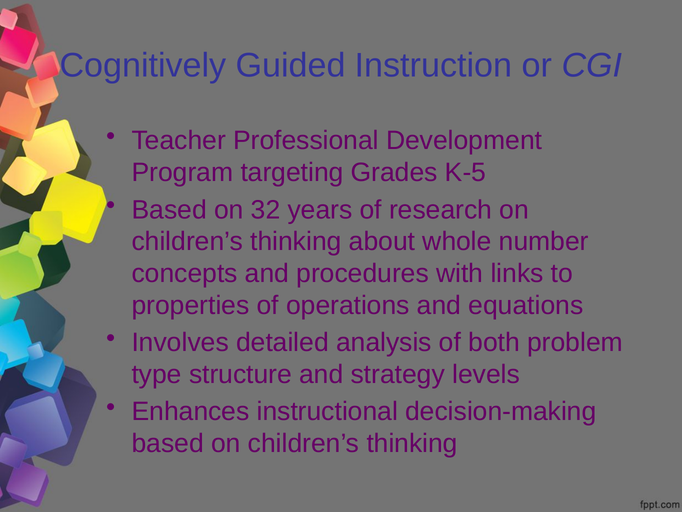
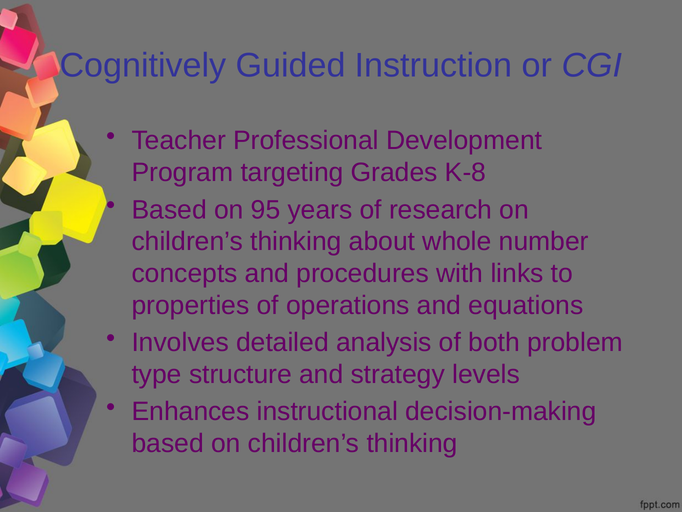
K-5: K-5 -> K-8 (466, 172)
32: 32 -> 95 (266, 210)
